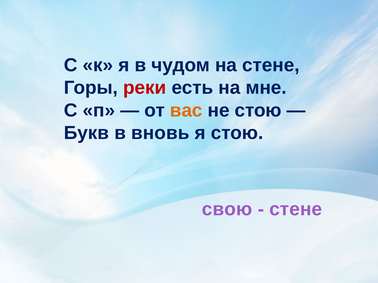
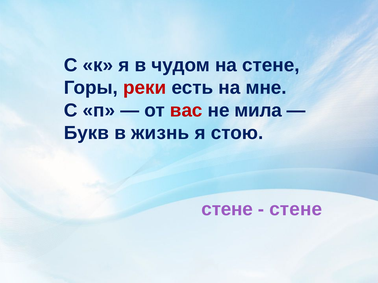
вас colour: orange -> red (186, 111)
не стою: стою -> мила (258, 111)
вновь: вновь -> жизнь (160, 133)
свою: свою -> стене (227, 210)
